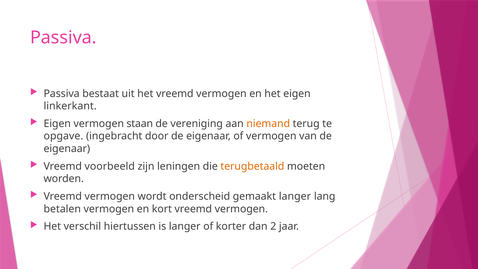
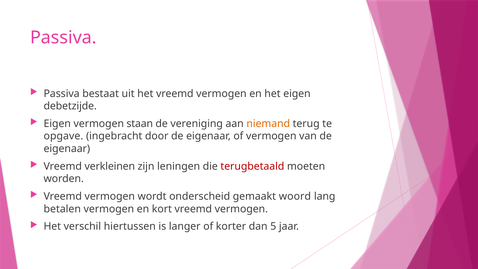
linkerkant: linkerkant -> debetzijde (70, 106)
voorbeeld: voorbeeld -> verkleinen (110, 166)
terugbetaald colour: orange -> red (252, 166)
gemaakt langer: langer -> woord (295, 196)
2: 2 -> 5 (273, 226)
